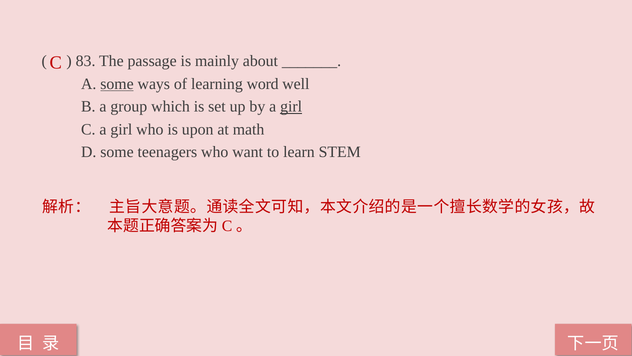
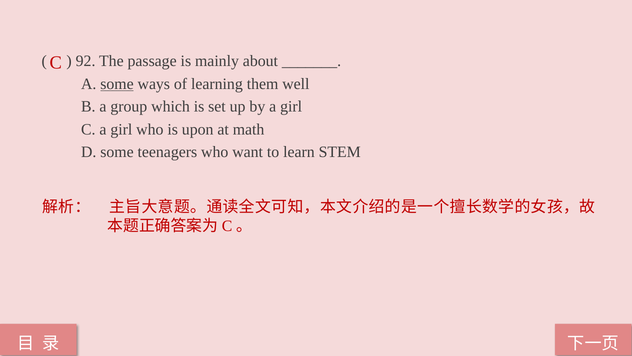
83: 83 -> 92 (86, 61)
word: word -> them (263, 84)
girl underline: present -> none (291, 107)
